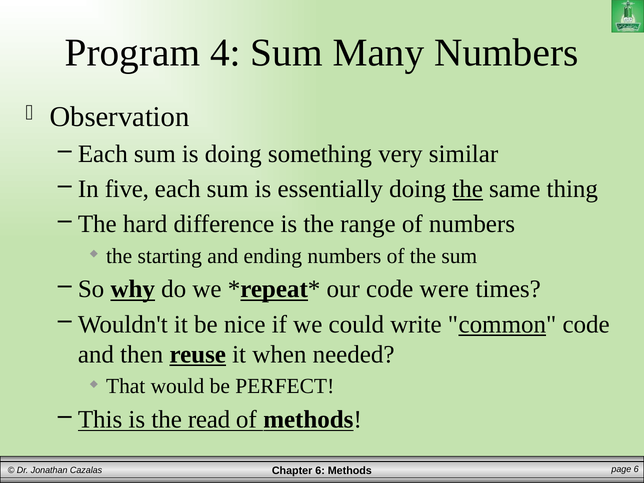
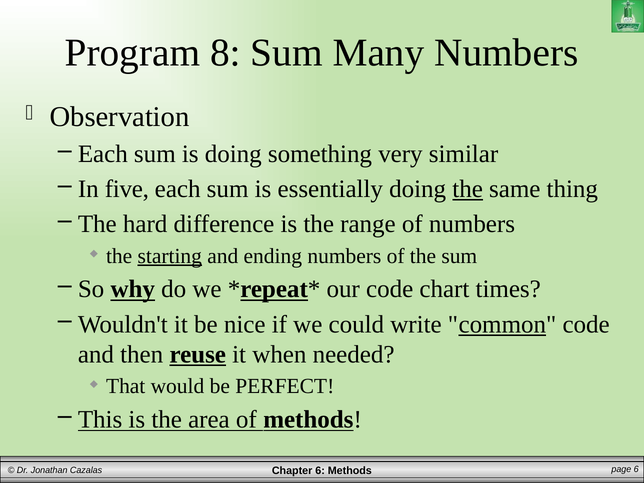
4: 4 -> 8 (225, 53)
starting underline: none -> present (170, 256)
were: were -> chart (444, 289)
read: read -> area (209, 419)
